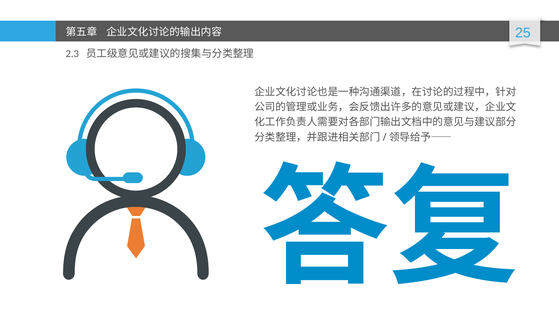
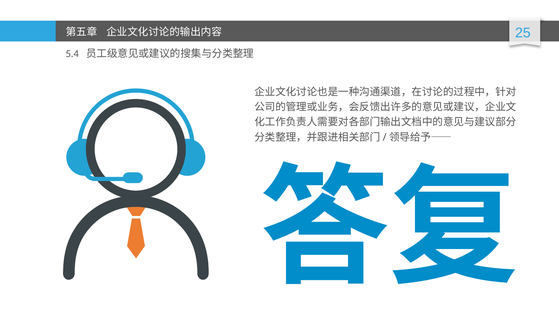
2.3: 2.3 -> 5.4 (72, 54)
